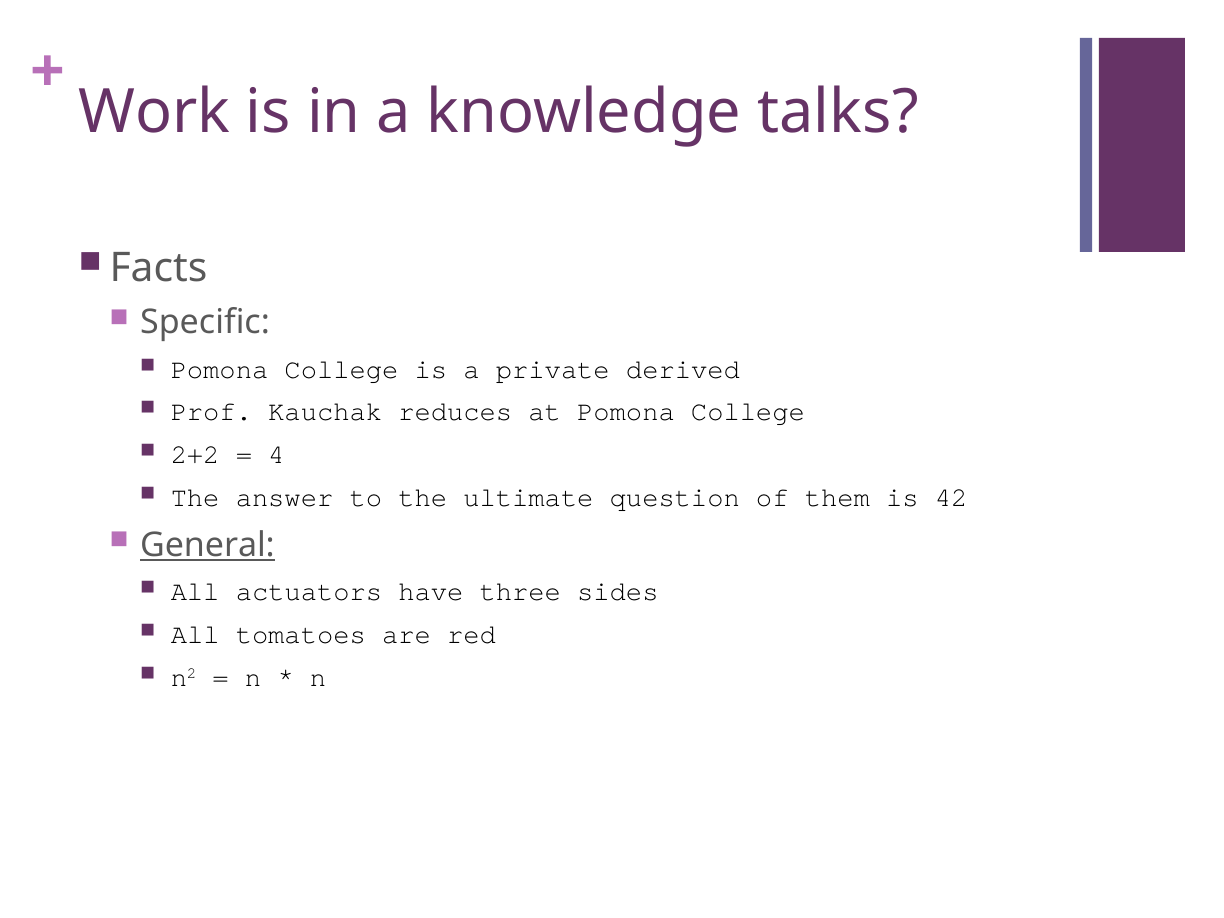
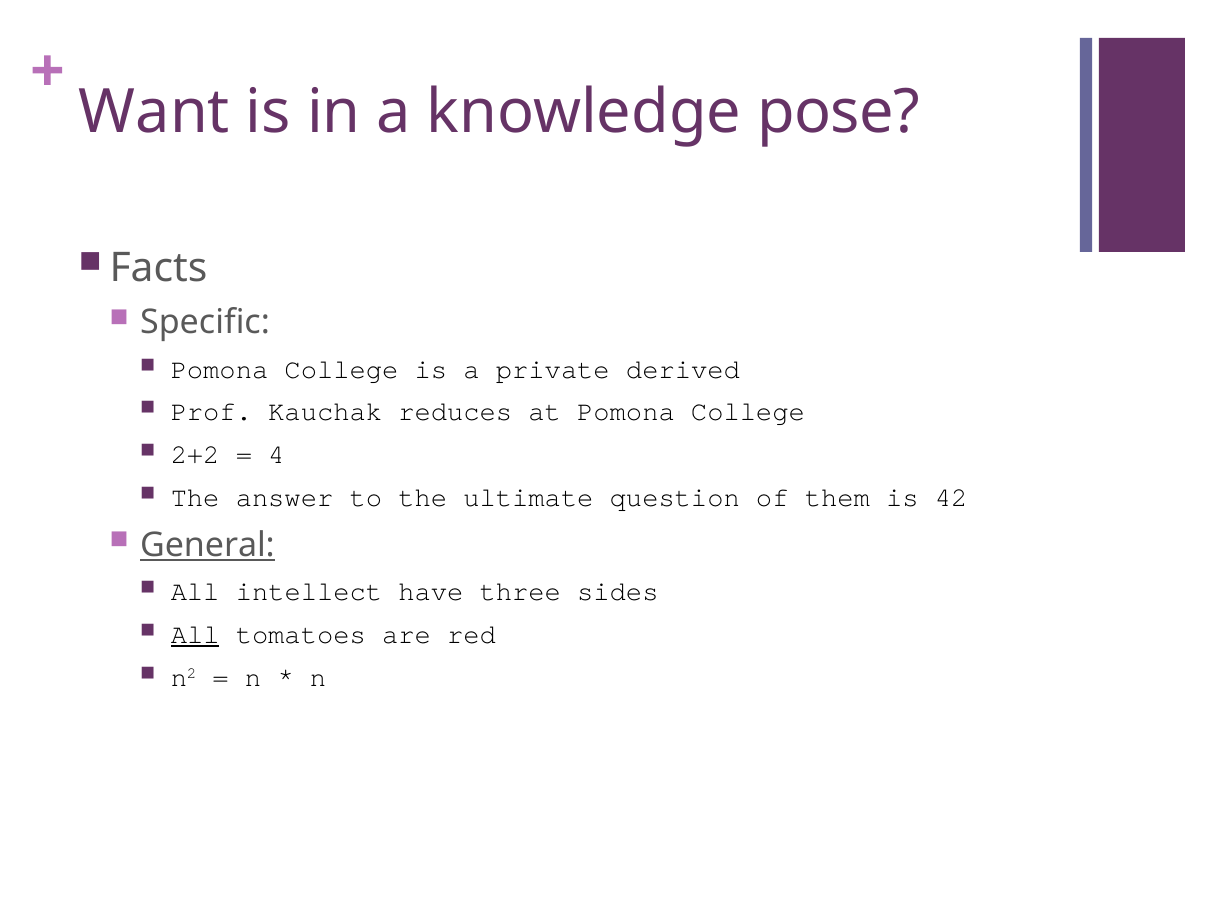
Work: Work -> Want (155, 112)
talks: talks -> pose (838, 112)
actuators: actuators -> intellect (309, 592)
All underline: none -> present (195, 634)
